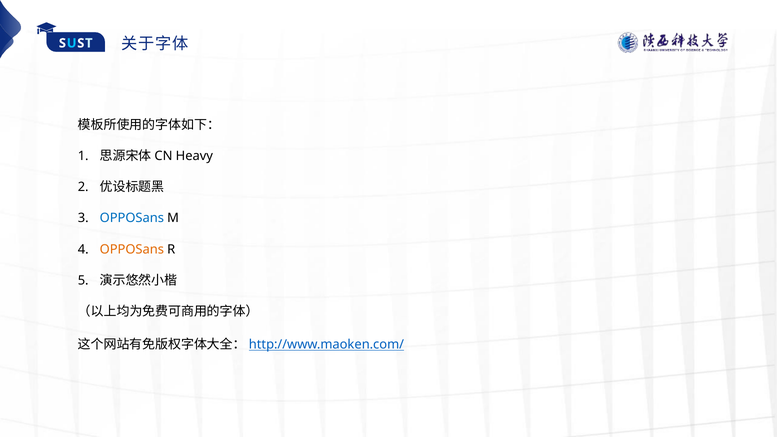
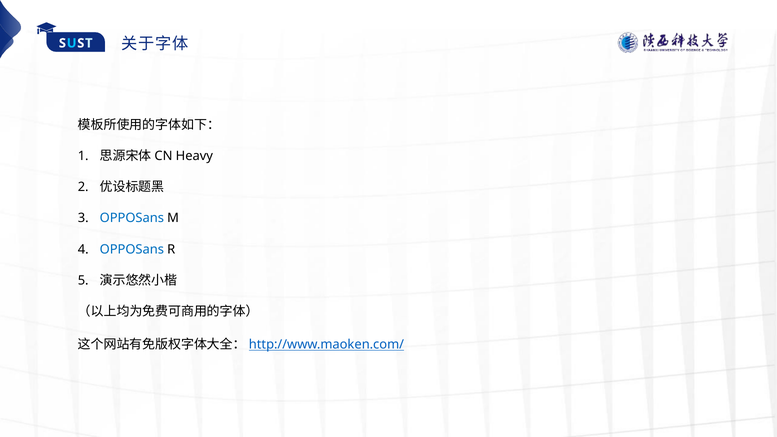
OPPOSans colour: orange -> blue (132, 249)
